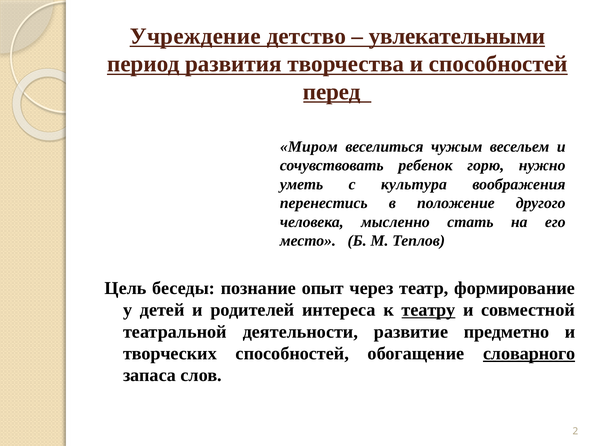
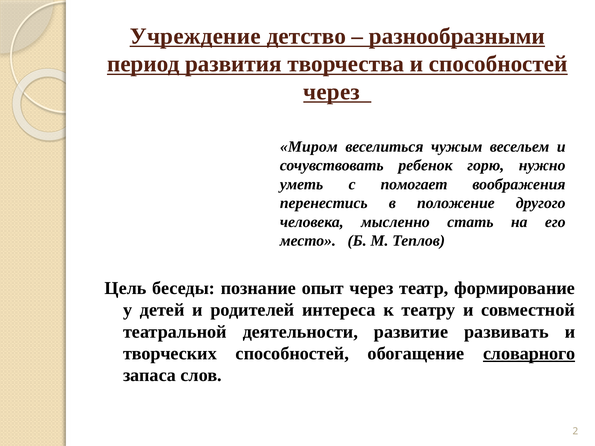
увлекательными: увлекательными -> разнообразными (457, 36)
перед: перед -> через (331, 92)
культура: культура -> помогает (414, 184)
театру underline: present -> none (429, 310)
предметно: предметно -> развивать (506, 332)
